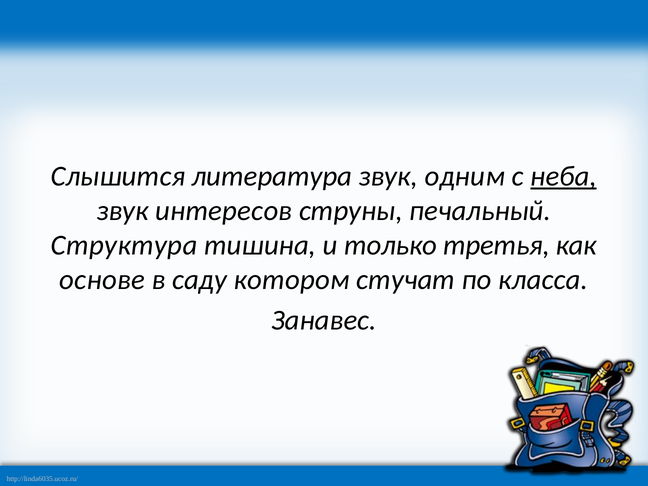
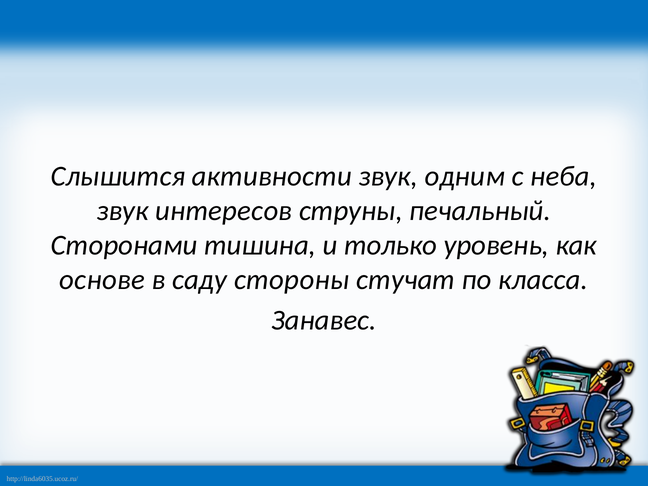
литература: литература -> активности (272, 176)
неба underline: present -> none (564, 176)
Структура: Структура -> Сторонами (124, 245)
третья: третья -> уровень (496, 245)
котором: котором -> стороны (292, 280)
